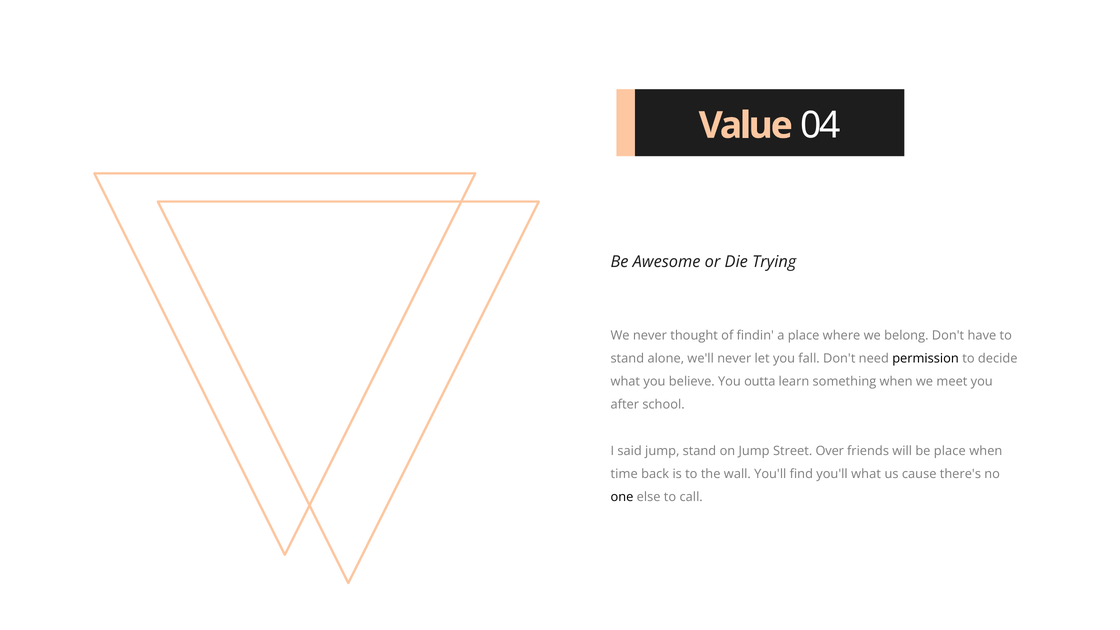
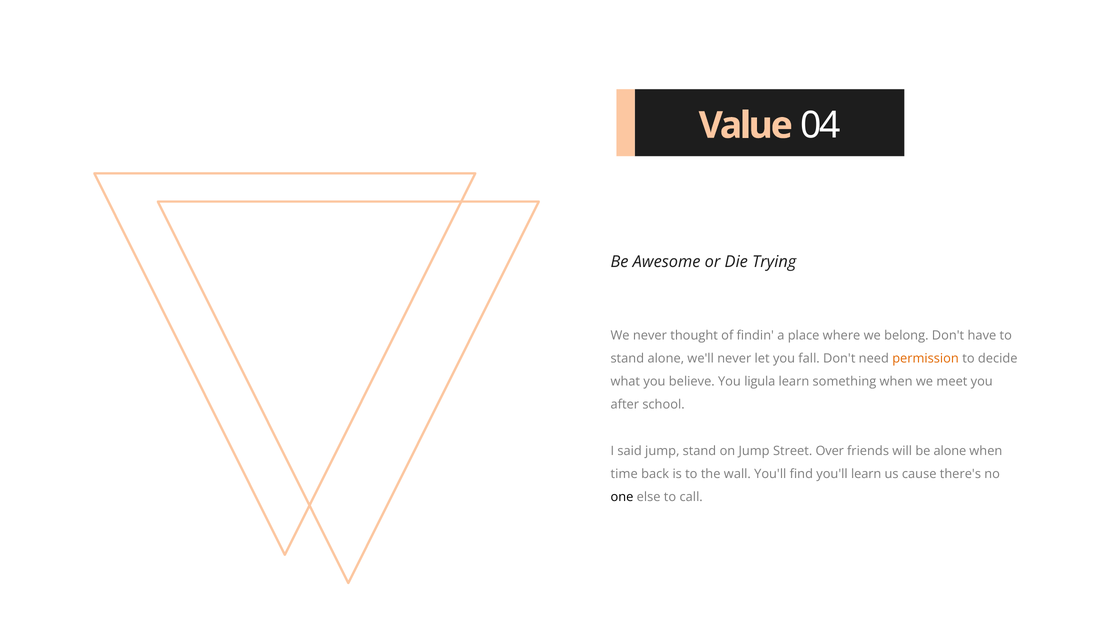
permission colour: black -> orange (926, 359)
outta: outta -> ligula (760, 382)
be place: place -> alone (950, 451)
you'll what: what -> learn (866, 474)
